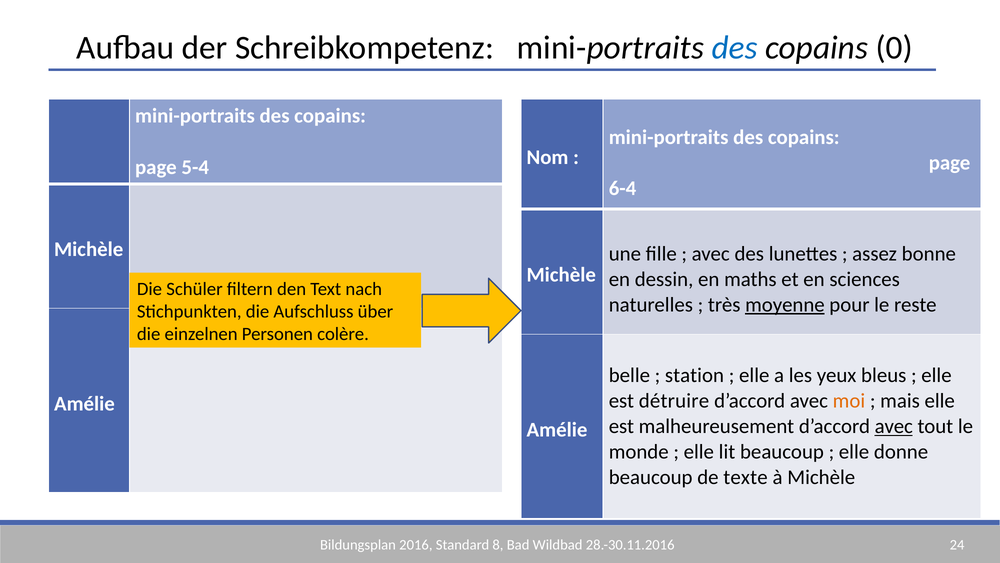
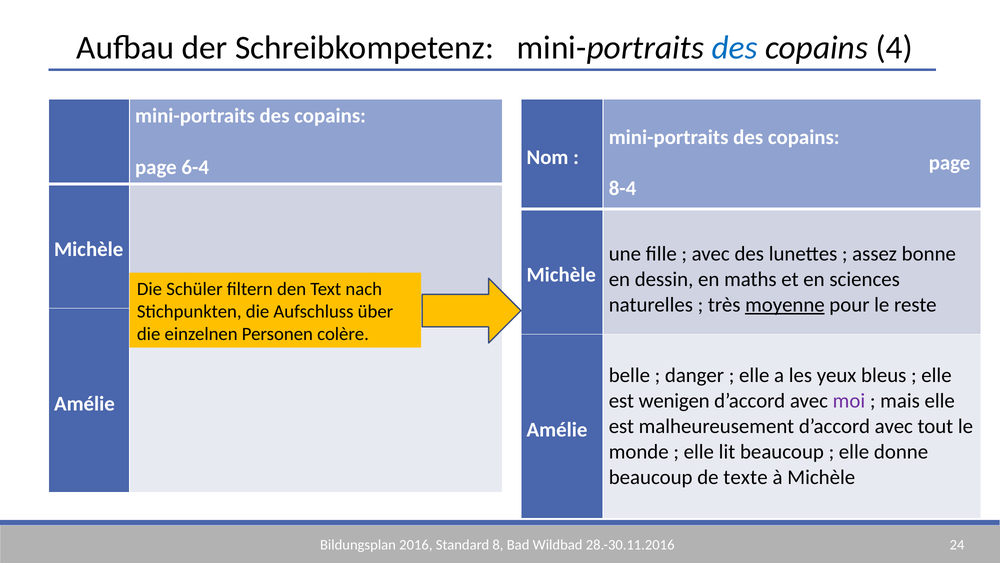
0: 0 -> 4 (894, 48)
5-4: 5-4 -> 6-4 (195, 167)
6-4: 6-4 -> 8-4 (622, 188)
station: station -> danger (695, 375)
détruire: détruire -> wenigen (674, 401)
moi colour: orange -> purple (849, 401)
avec underline: present -> none (894, 426)
